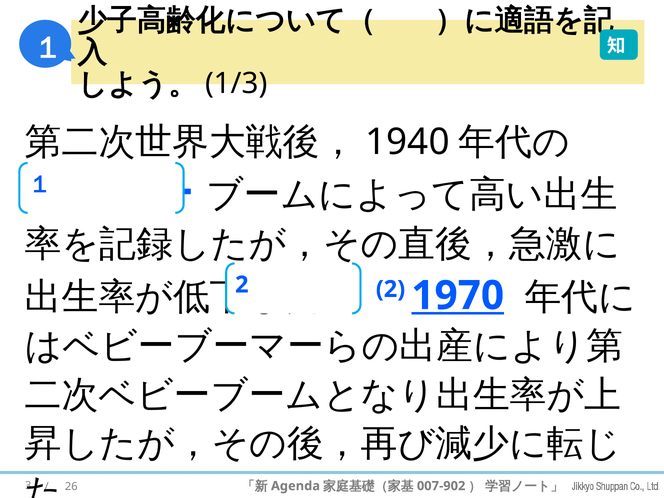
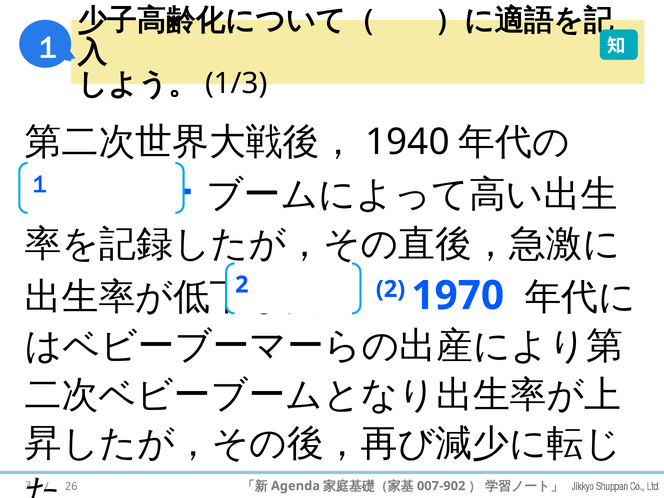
1970 underline: present -> none (458, 296)
